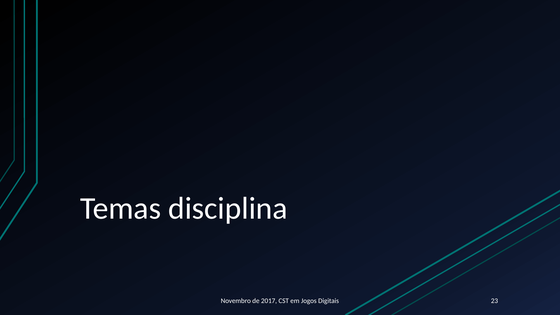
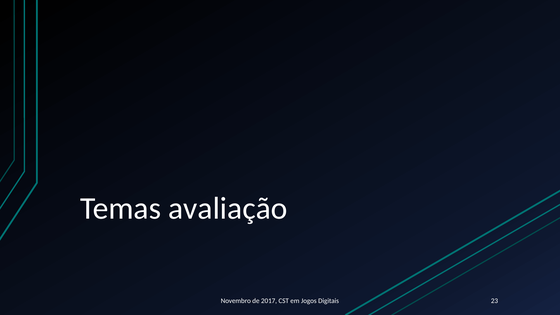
disciplina: disciplina -> avaliação (228, 209)
